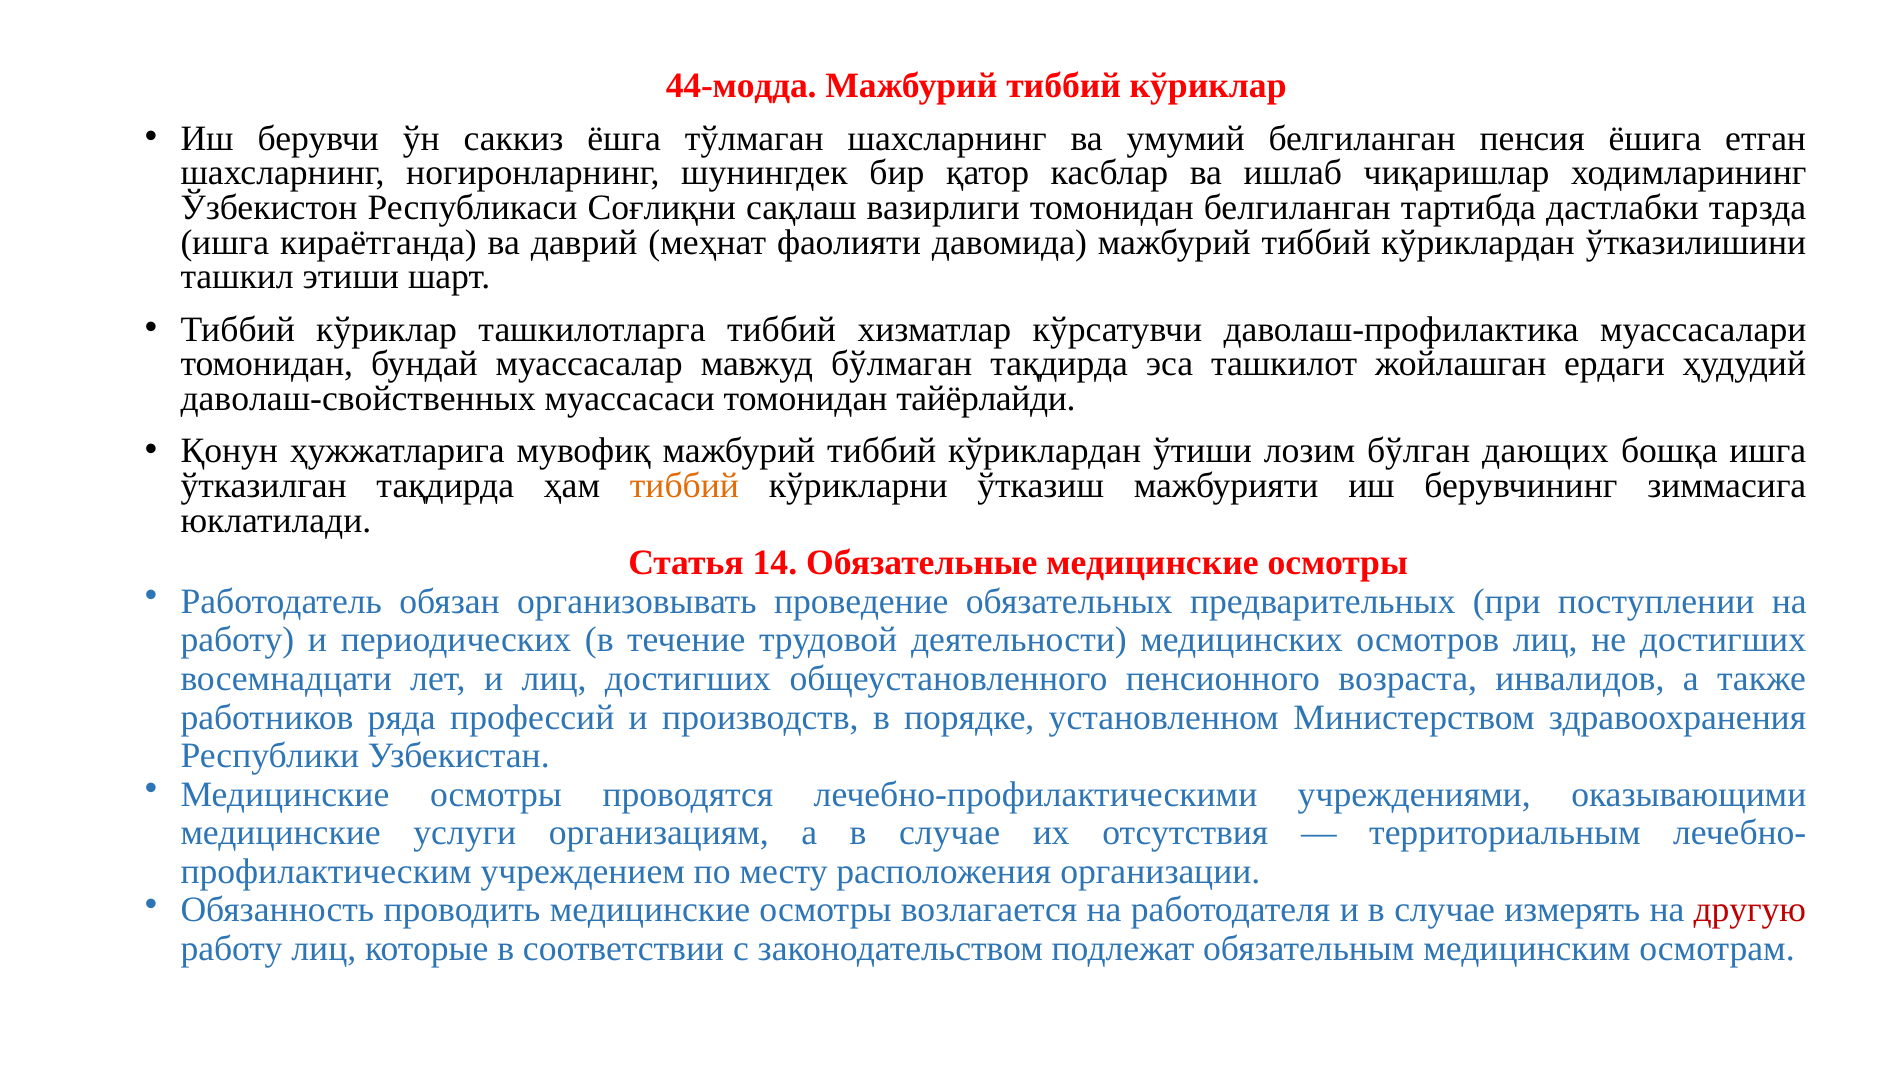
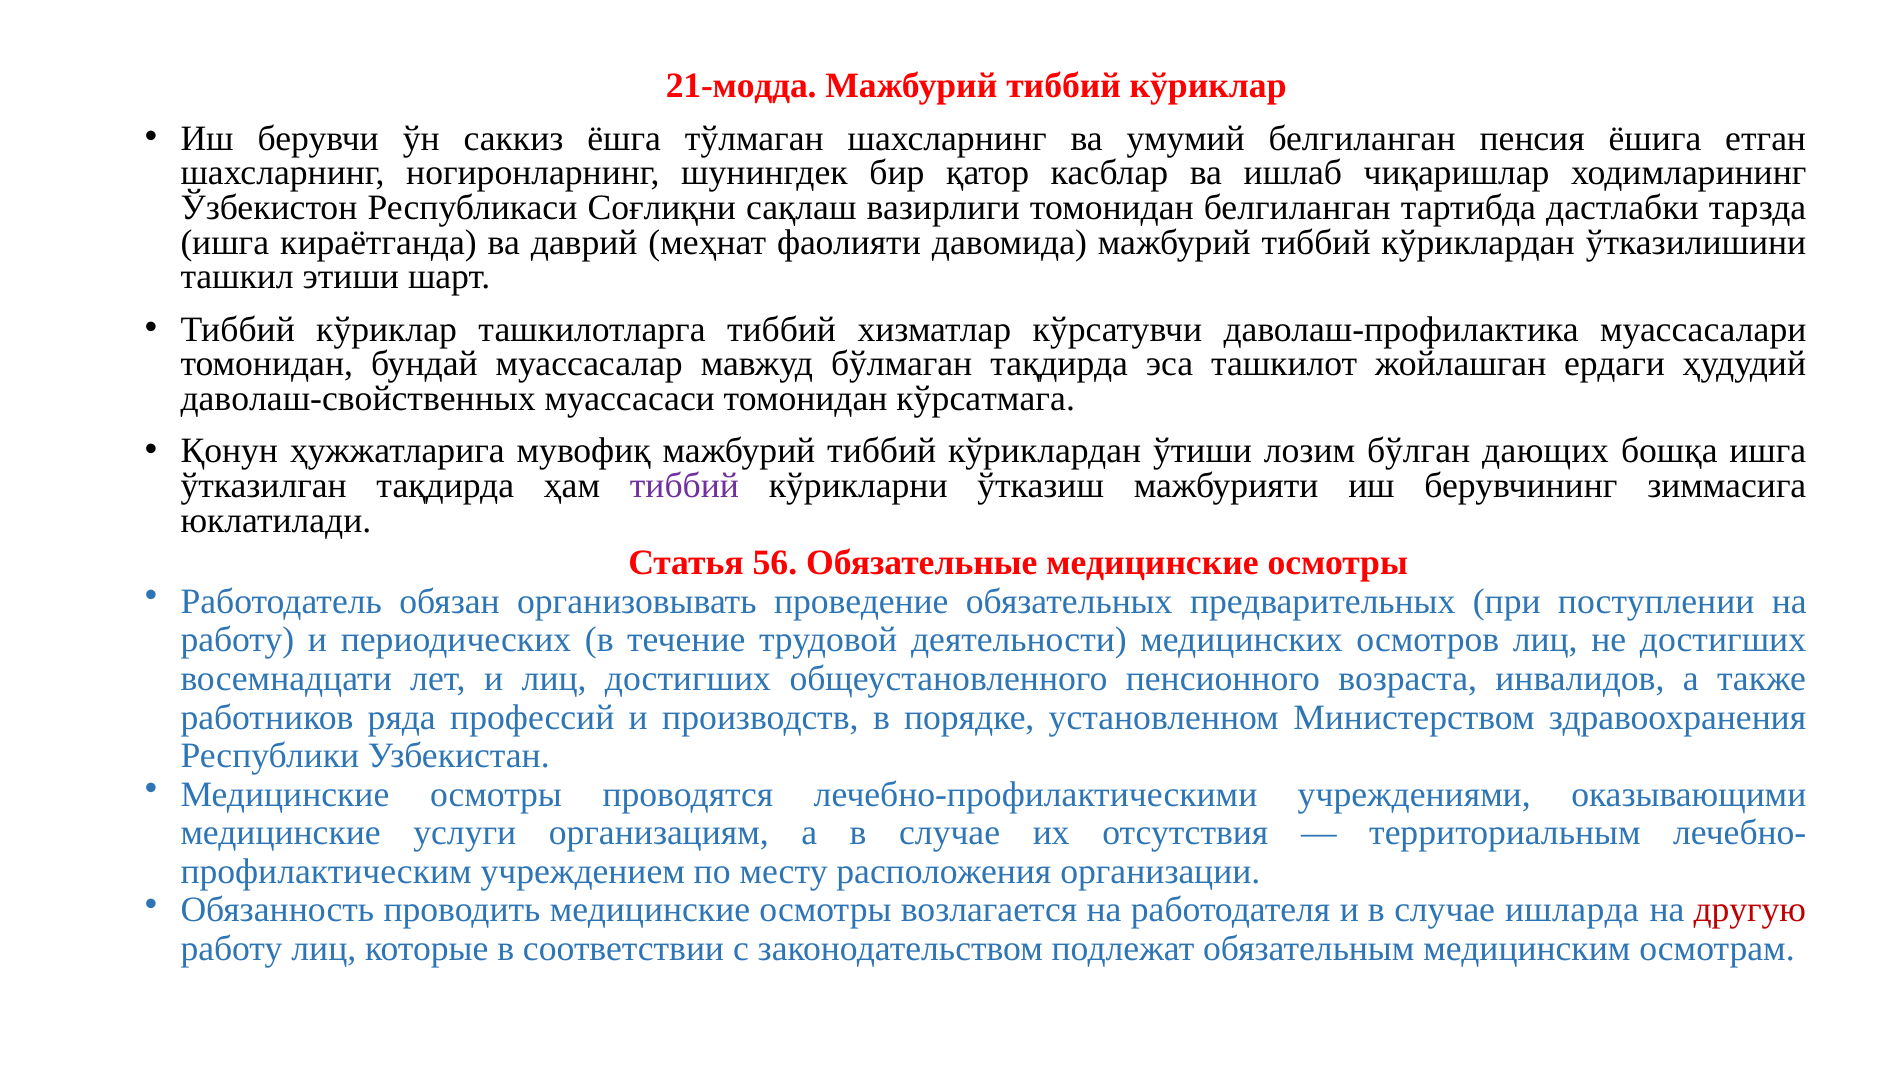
44-модда: 44-модда -> 21-модда (741, 86)
тайёрлайди: тайёрлайди -> кўрсатмага (986, 399)
тиббий colour: orange -> purple (684, 486)
14: 14 -> 56 (775, 563)
измерять: измерять -> ишларда (1572, 909)
